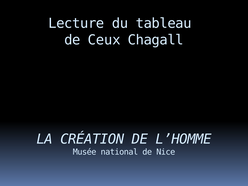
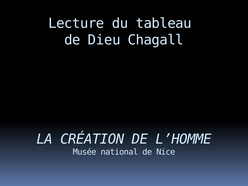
Ceux: Ceux -> Dieu (104, 40)
